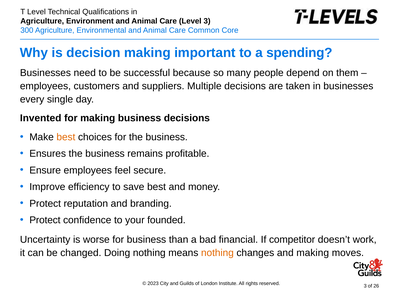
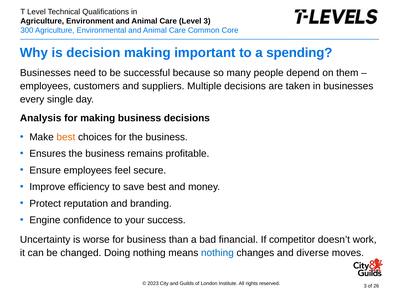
Invented: Invented -> Analysis (41, 118)
Protect: Protect -> Engine (45, 220)
founded: founded -> success (166, 220)
nothing colour: orange -> blue (217, 253)
and making: making -> diverse (313, 253)
